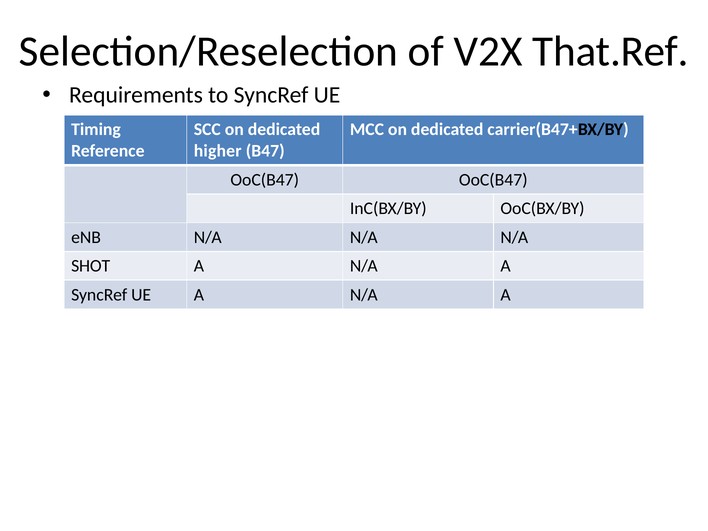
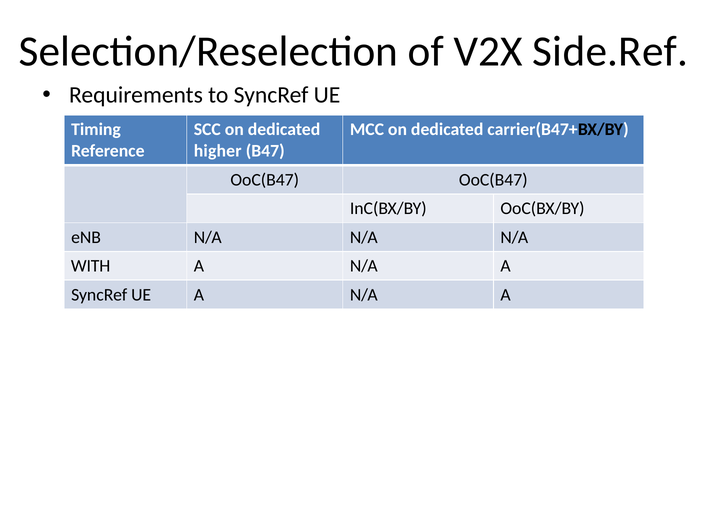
That.Ref: That.Ref -> Side.Ref (610, 51)
SHOT: SHOT -> WITH (91, 266)
